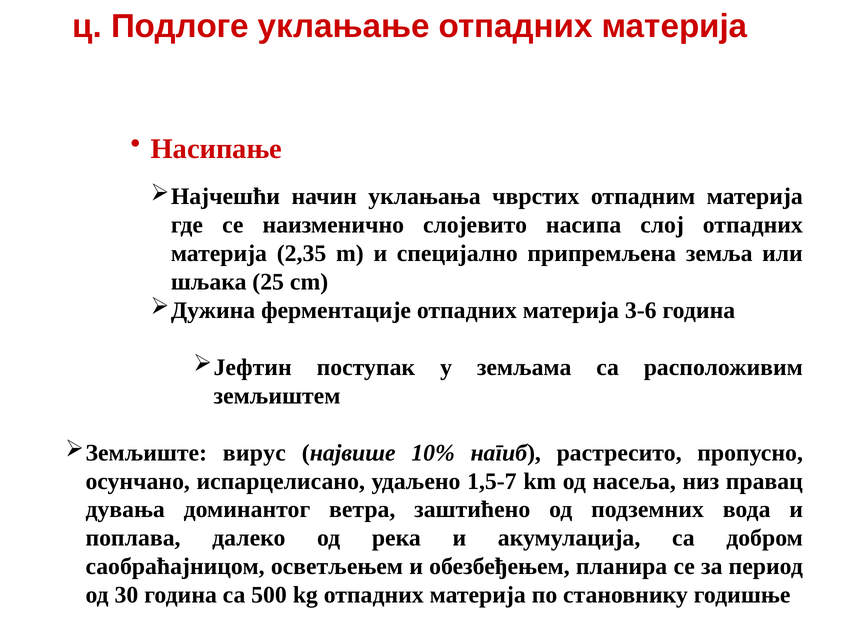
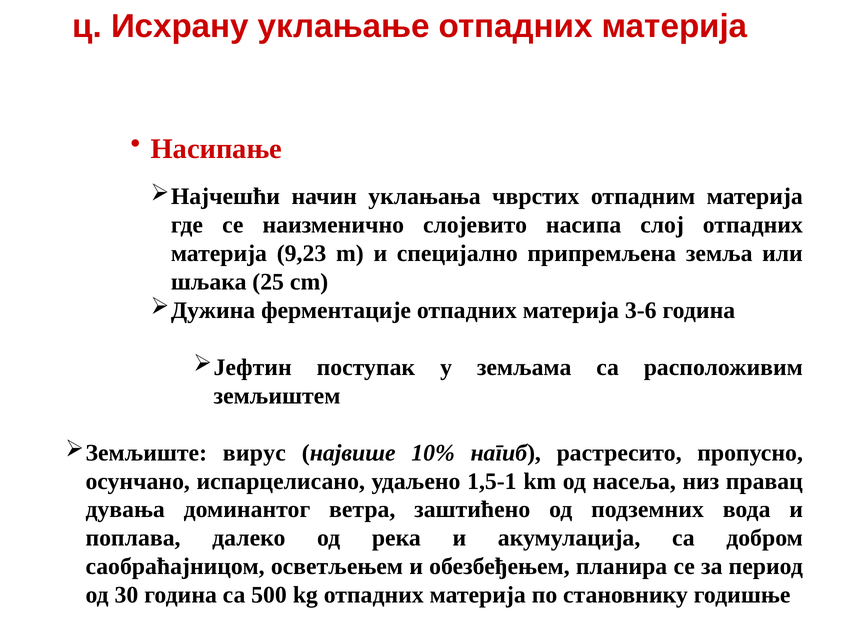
Подлоге: Подлоге -> Исхрану (180, 26)
2,35: 2,35 -> 9,23 (302, 254)
1,5-7: 1,5-7 -> 1,5-1 (492, 482)
